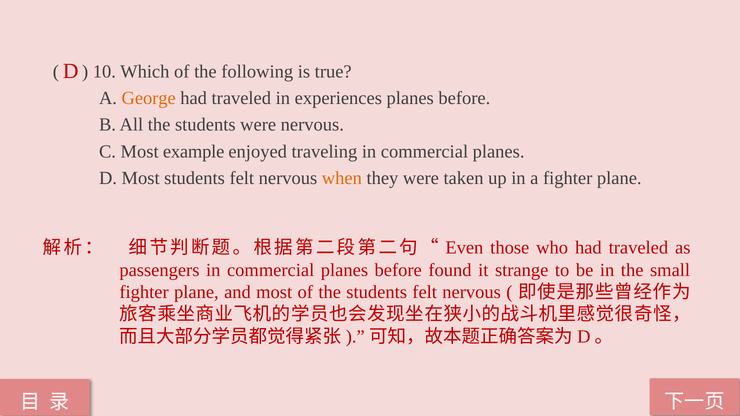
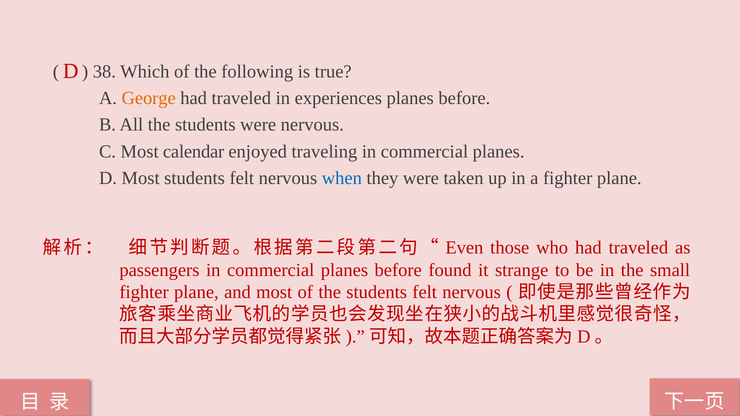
10: 10 -> 38 (104, 72)
example: example -> calendar (194, 152)
when colour: orange -> blue (342, 178)
